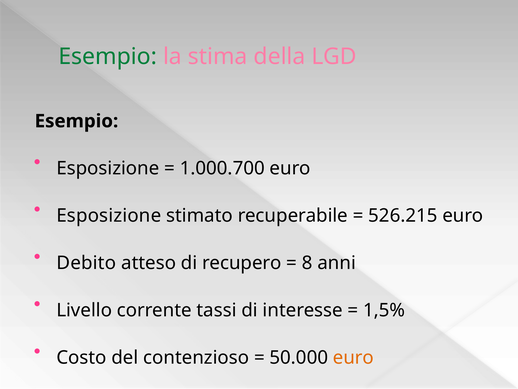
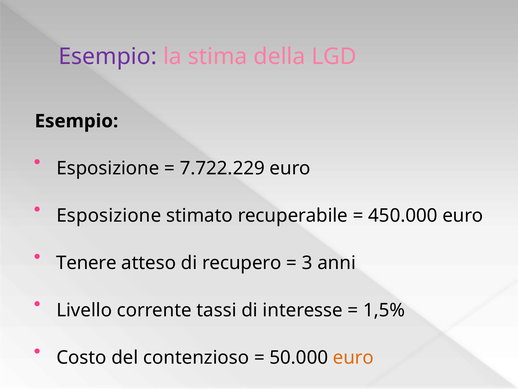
Esempio colour: green -> purple (108, 56)
1.000.700: 1.000.700 -> 7.722.229 (222, 168)
526.215: 526.215 -> 450.000 (403, 216)
Debito: Debito -> Tenere (86, 263)
8: 8 -> 3 (307, 263)
